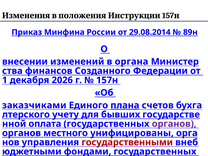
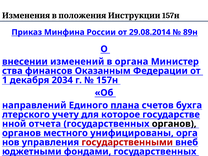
внесении underline: none -> present (25, 62)
Созданного: Созданного -> Оказанным (103, 71)
2026: 2026 -> 2034 (62, 80)
заказчиками: заказчиками -> направлений (34, 105)
бывших: бывших -> которое (121, 115)
оплата: оплата -> отчета (45, 124)
органов colour: purple -> black (174, 124)
